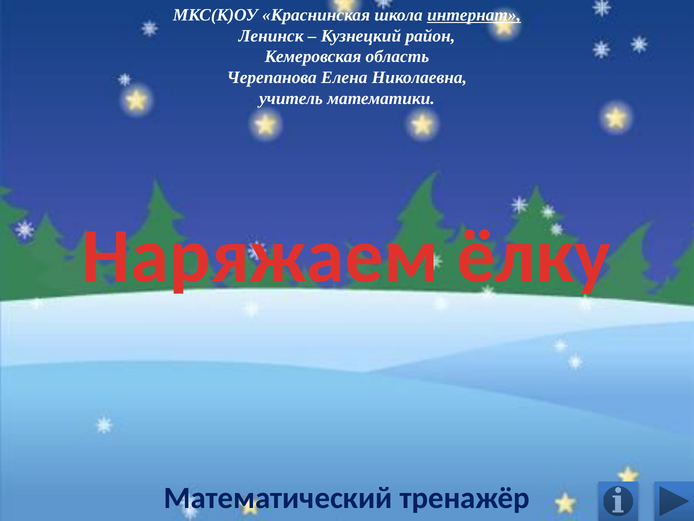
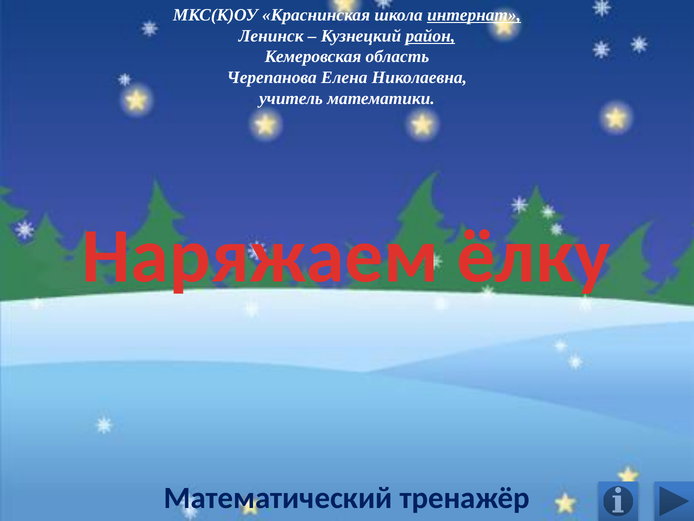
район underline: none -> present (430, 36)
